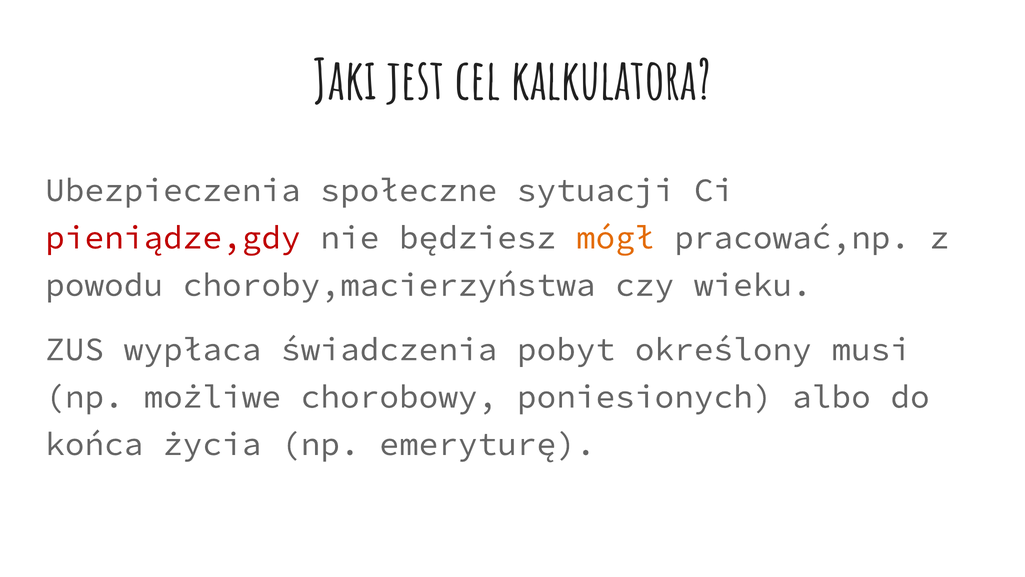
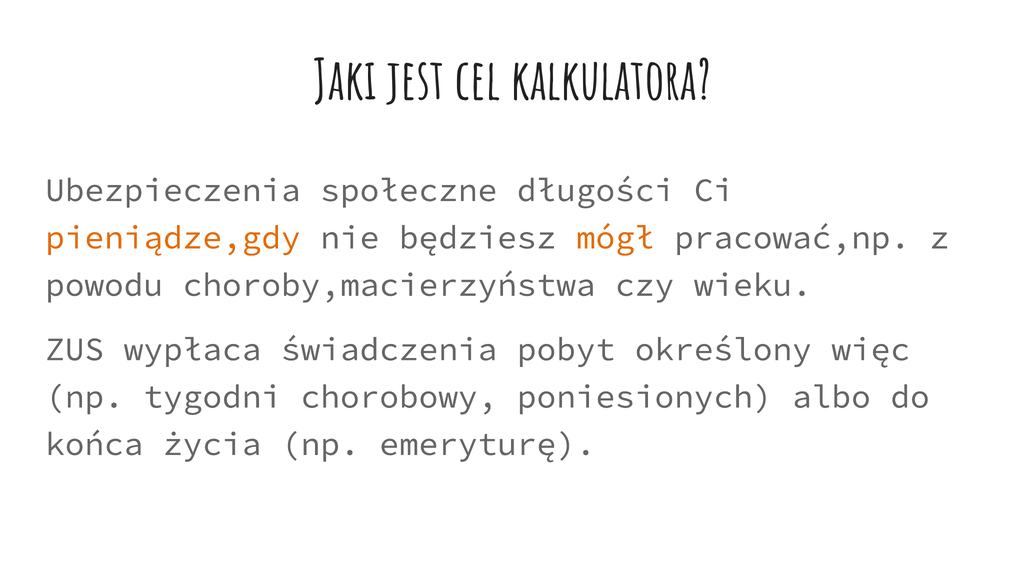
sytuacji: sytuacji -> długości (596, 190)
pieniądze,gdy colour: red -> orange (173, 237)
musi: musi -> więc (871, 349)
możliwe: możliwe -> tygodni (212, 396)
